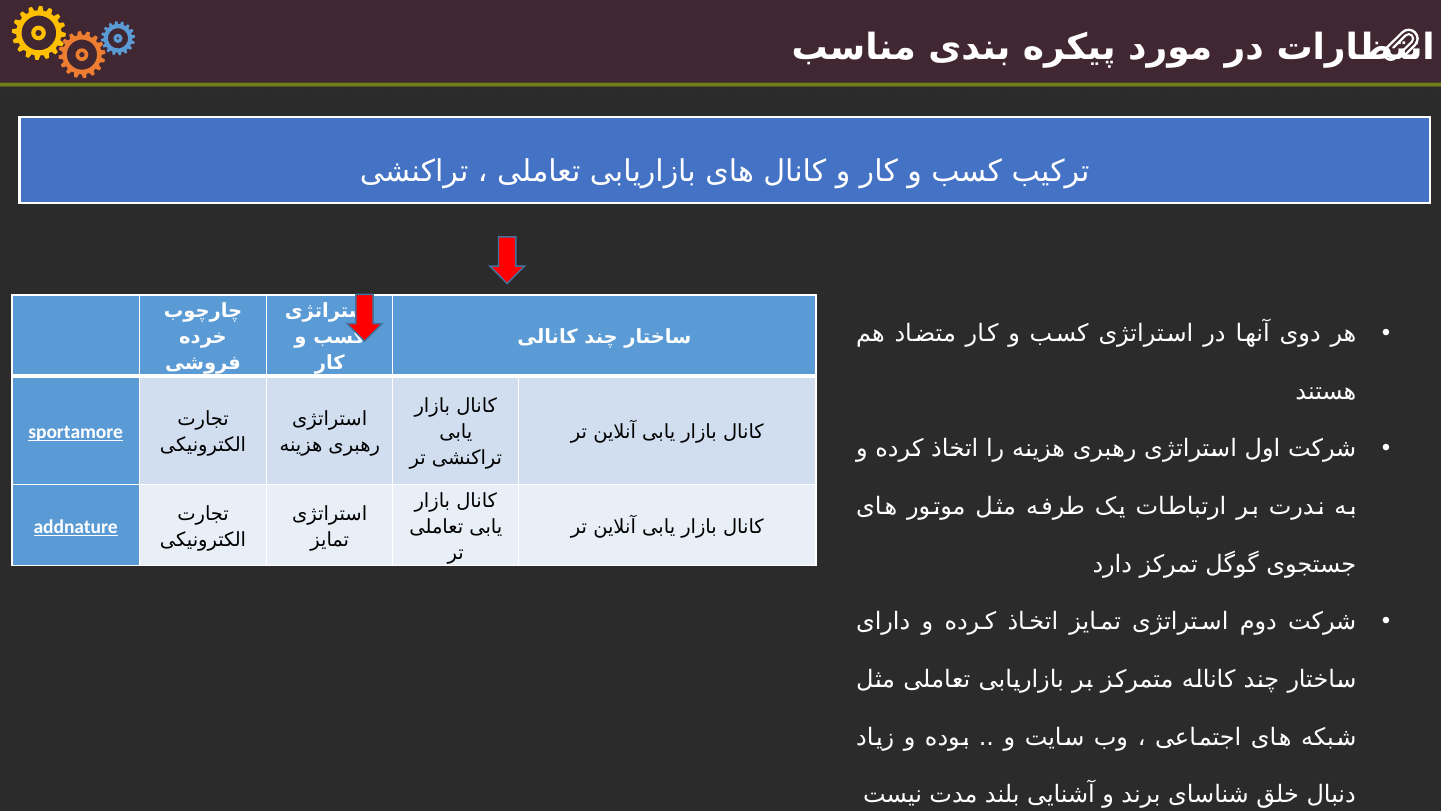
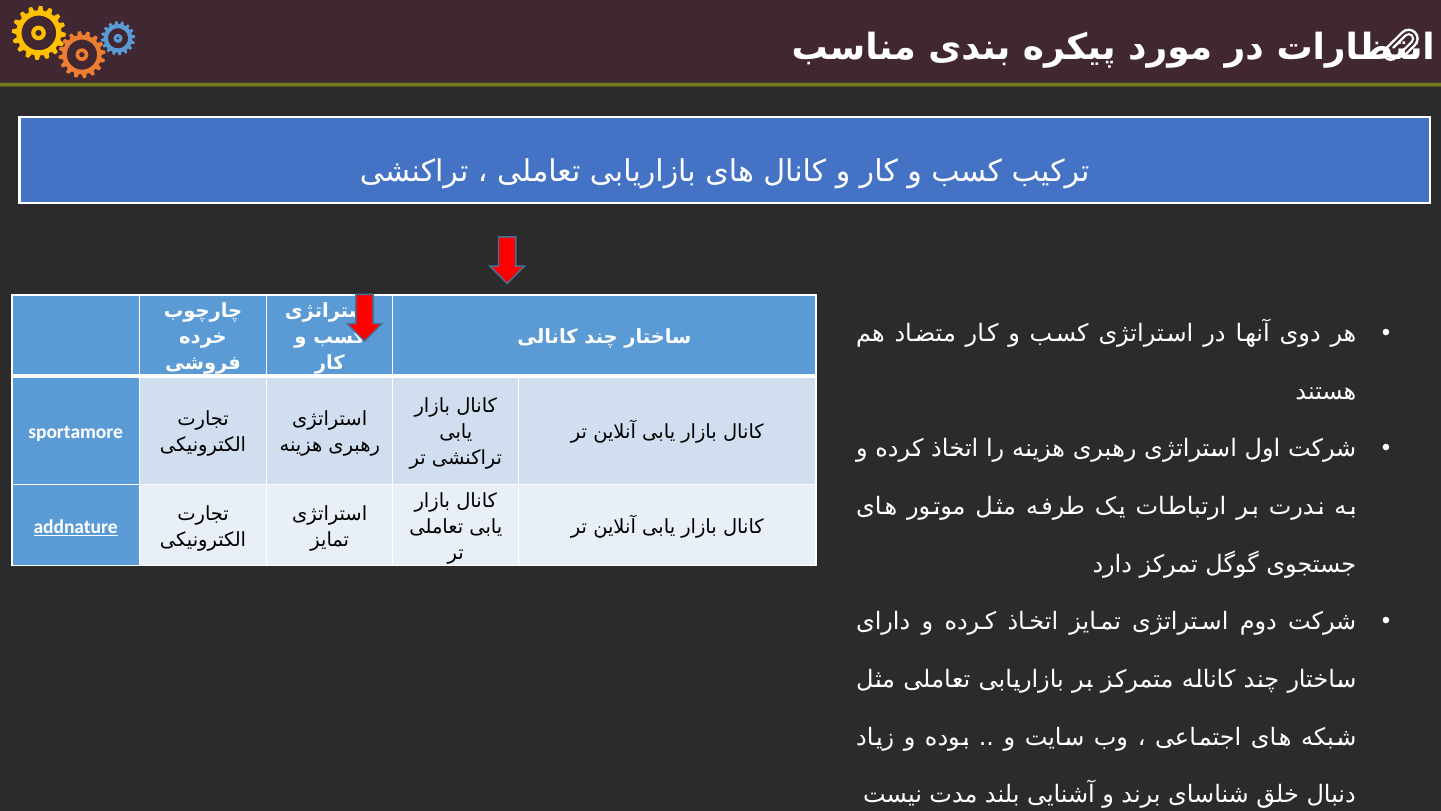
sportamore underline: present -> none (76, 432)
